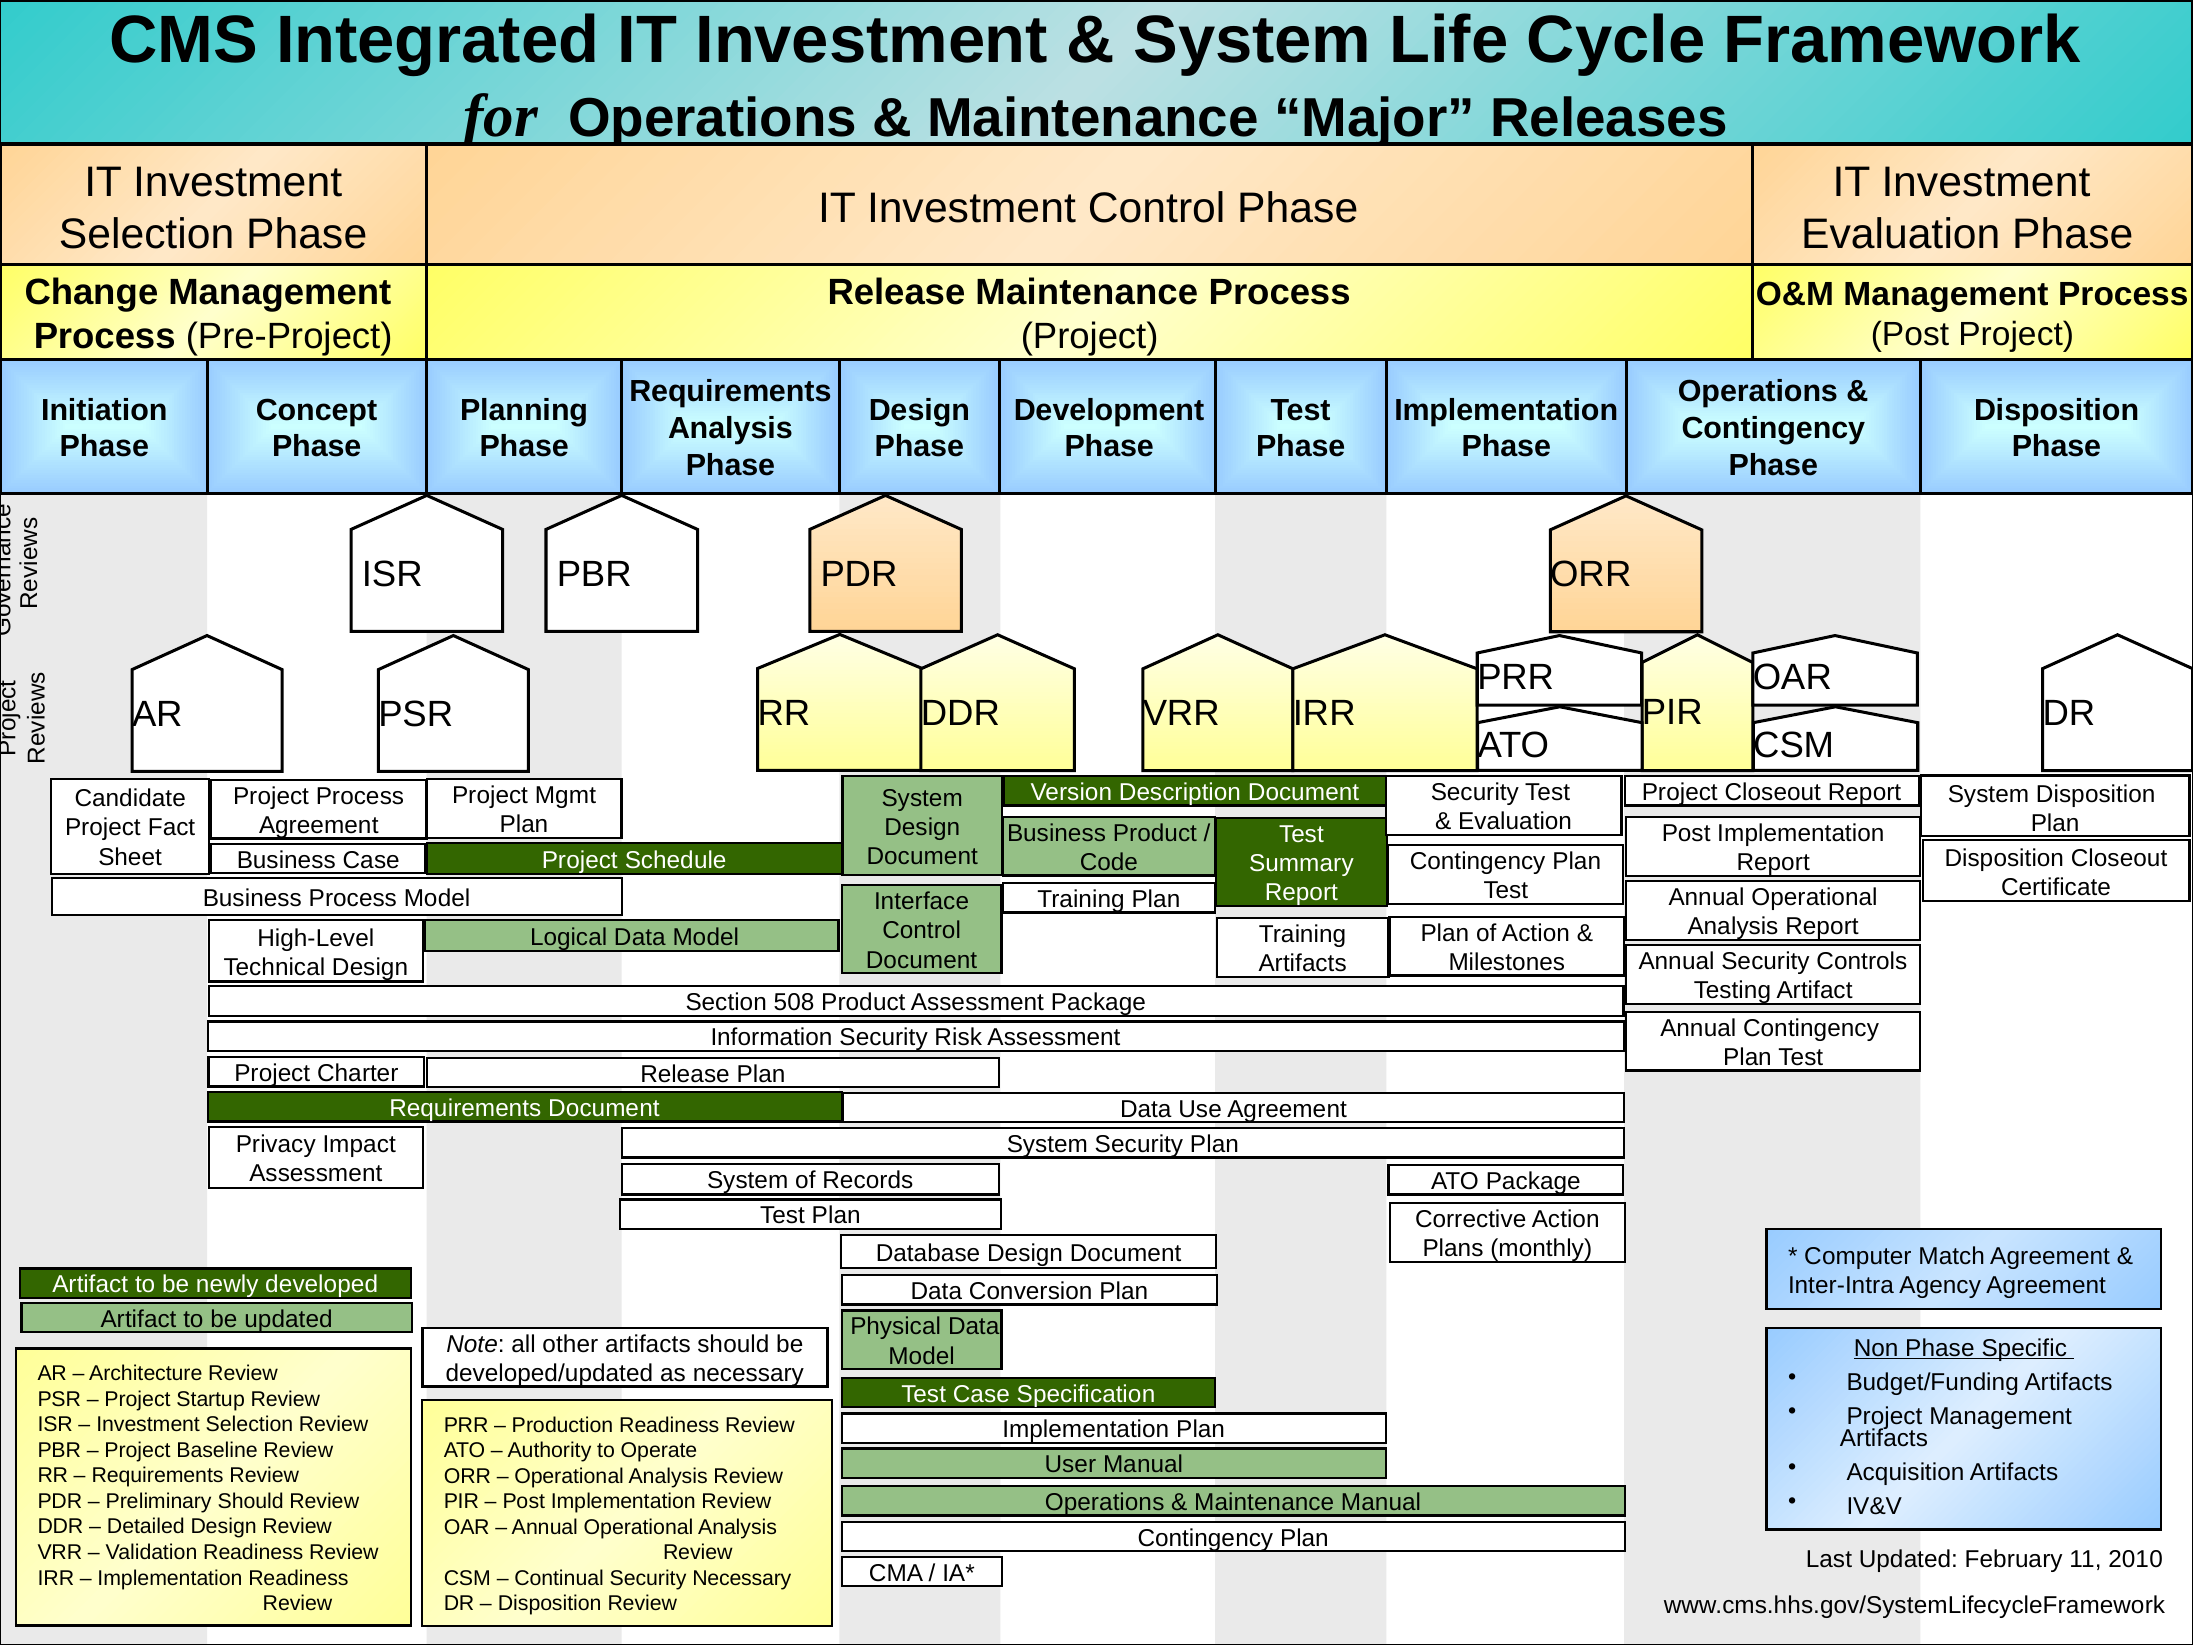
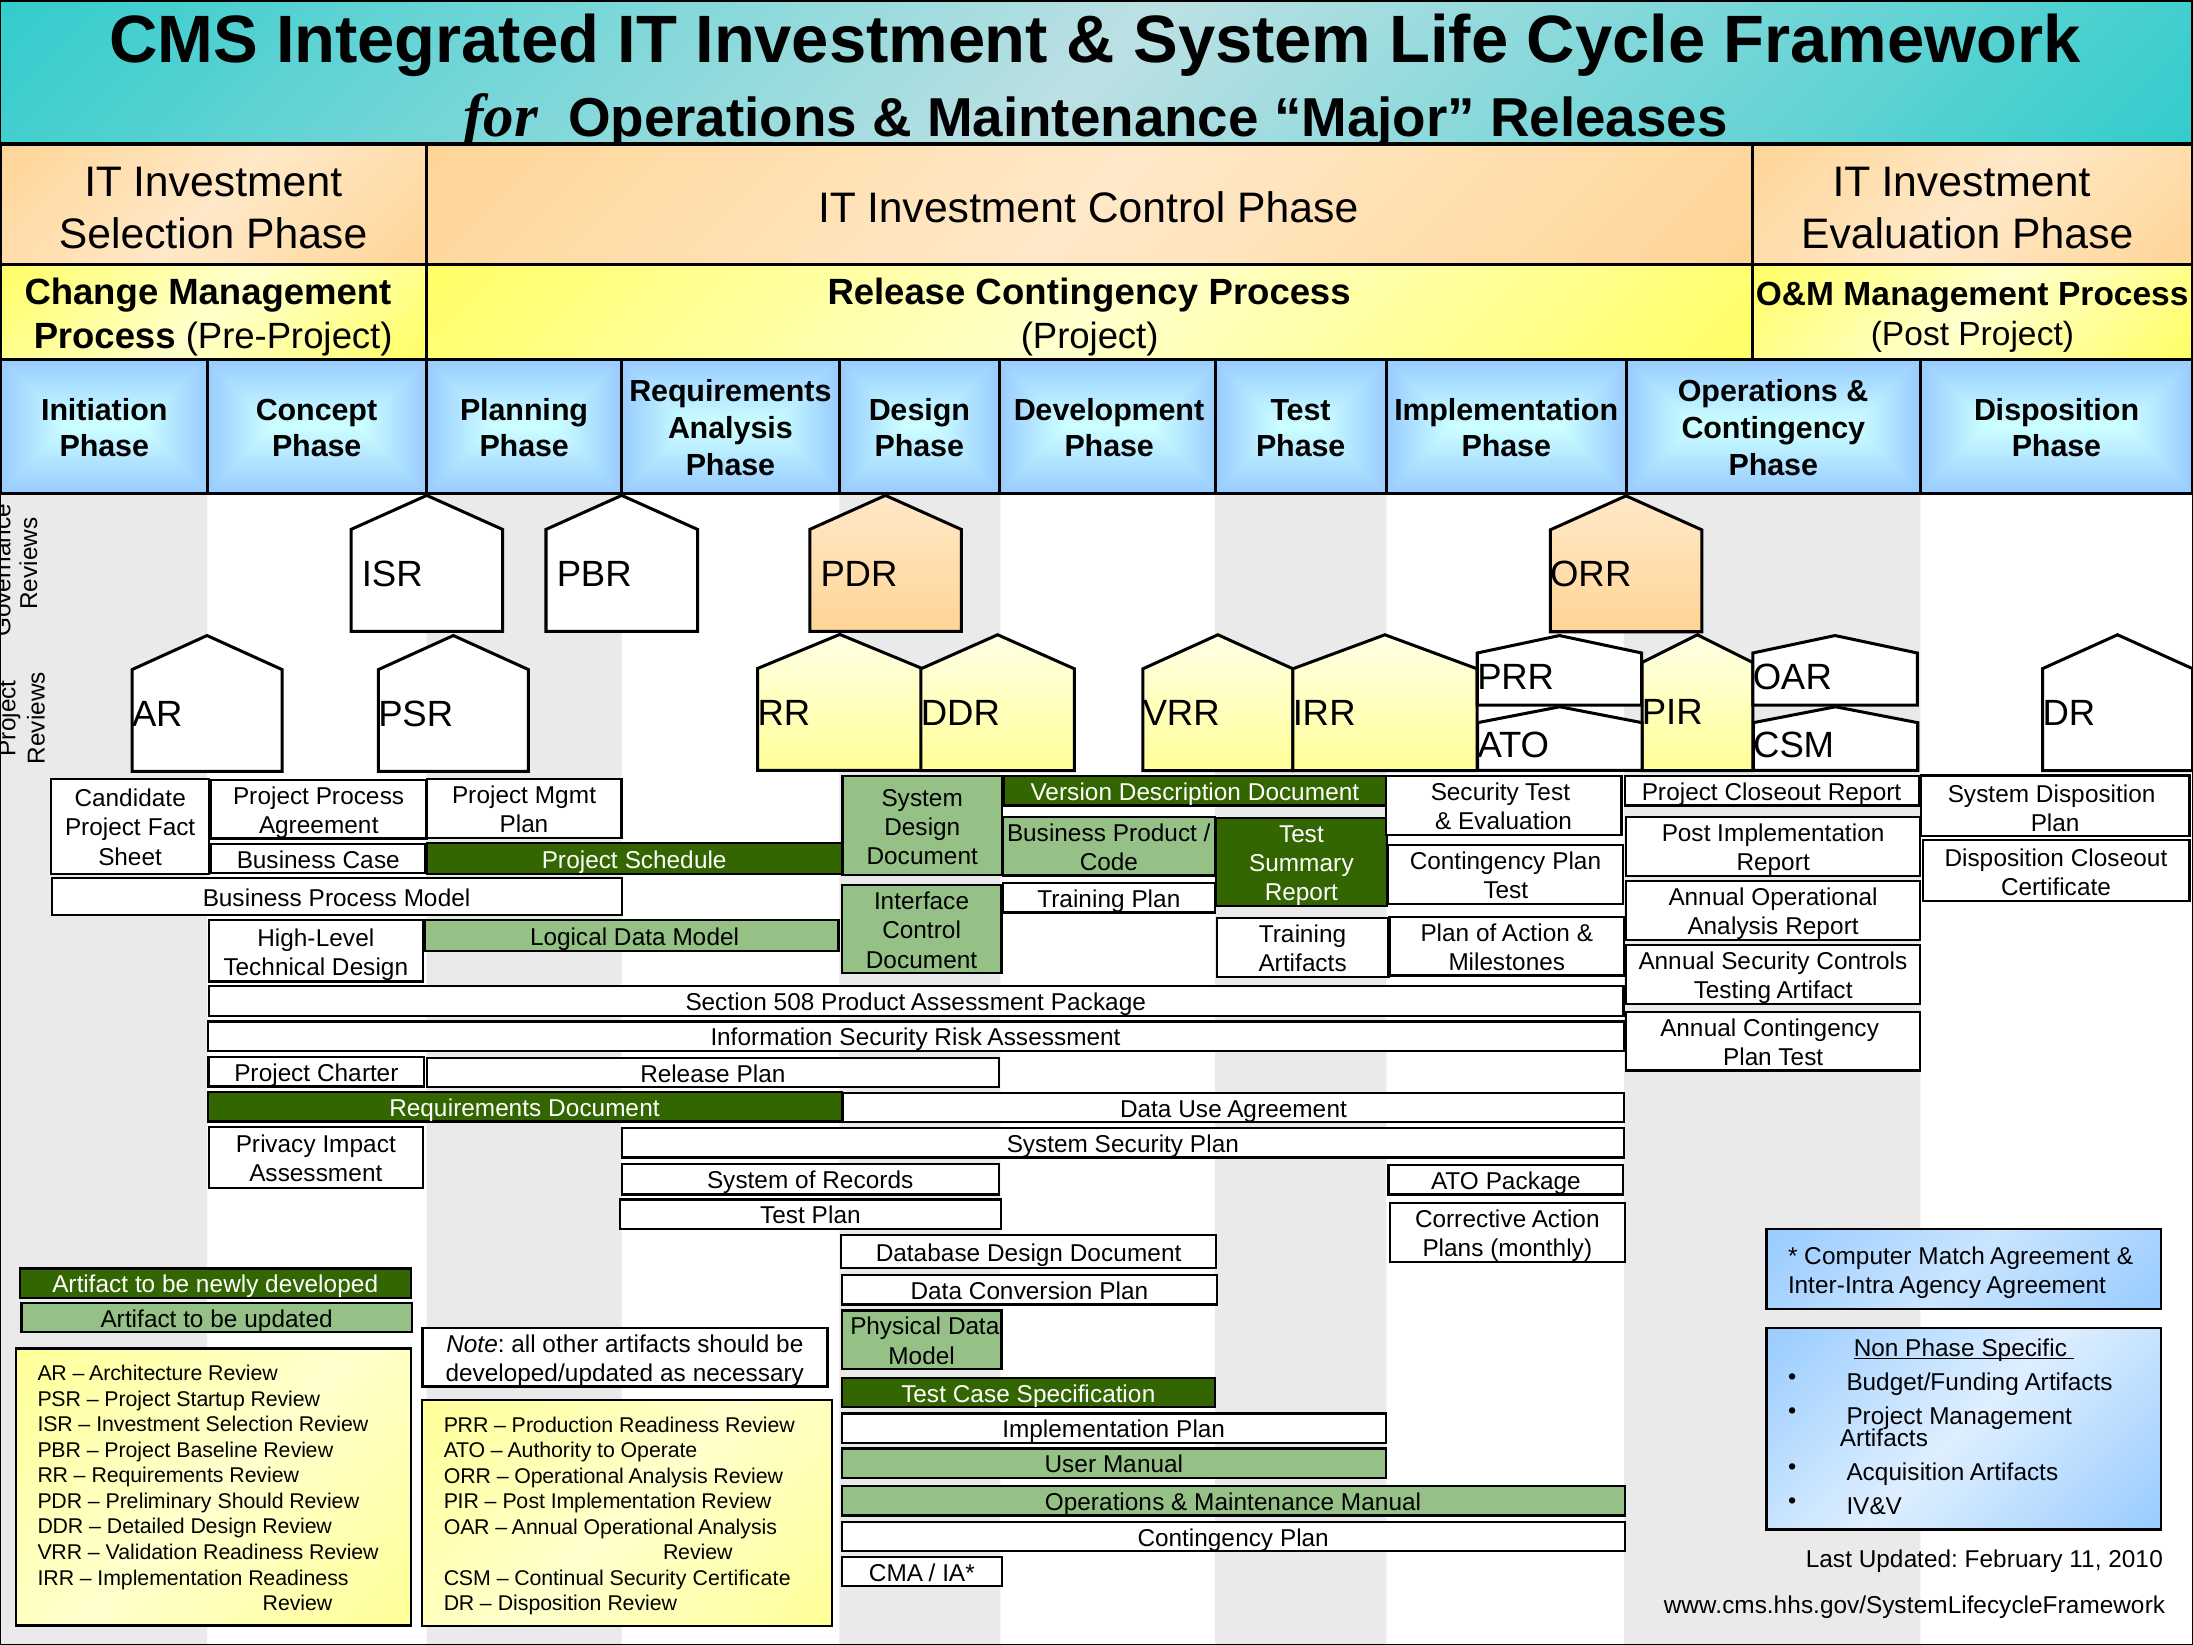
Release Maintenance: Maintenance -> Contingency (1087, 293)
Security Necessary: Necessary -> Certificate (742, 1578)
